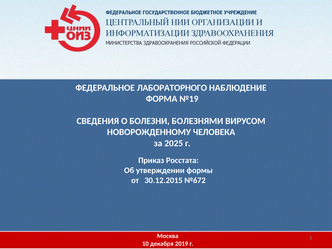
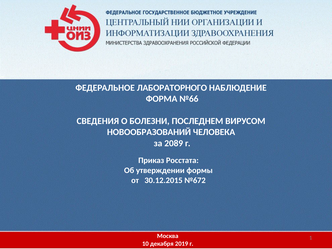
№19: №19 -> №66 (189, 99)
БОЛЕЗНЯМИ: БОЛЕЗНЯМИ -> ПОСЛЕДНЕМ (197, 121)
НОВОРОЖДЕННОМУ: НОВОРОЖДЕННОМУ -> НОВООБРАЗОВАНИЙ (149, 132)
2025: 2025 -> 2089 (174, 143)
